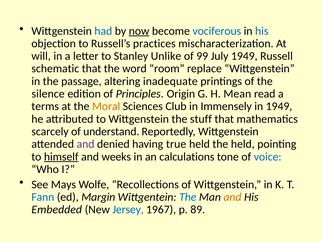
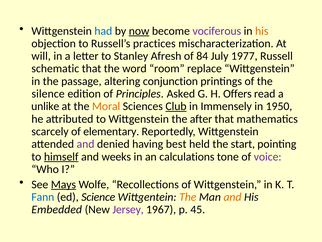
vociferous colour: blue -> purple (217, 31)
his colour: blue -> orange (262, 31)
Unlike: Unlike -> Afresh (166, 56)
99: 99 -> 84 (202, 56)
July 1949: 1949 -> 1977 (244, 56)
inadequate: inadequate -> conjunction (170, 81)
Origin: Origin -> Asked (181, 94)
Mean: Mean -> Offers (237, 94)
terms: terms -> unlike (45, 106)
Club underline: none -> present (176, 106)
in 1949: 1949 -> 1950 (279, 106)
stuff: stuff -> after (201, 119)
understand: understand -> elementary (111, 131)
true: true -> best (176, 144)
the held: held -> start (243, 144)
voice colour: blue -> purple (268, 156)
Mays underline: none -> present (63, 184)
Margin: Margin -> Science (98, 197)
The colour: blue -> orange (188, 197)
Jersey colour: blue -> purple (128, 209)
89: 89 -> 45 (198, 209)
